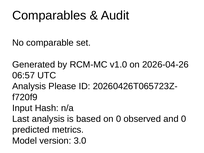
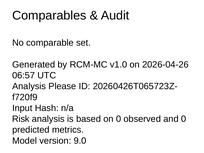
Last: Last -> Risk (21, 119)
3.0: 3.0 -> 9.0 (80, 141)
